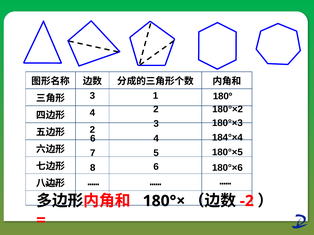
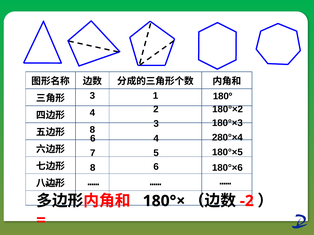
2: 2 -> 8 (92, 130)
184°×4: 184°×4 -> 280°×4 (227, 138)
